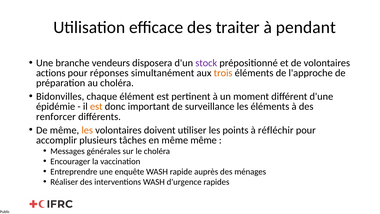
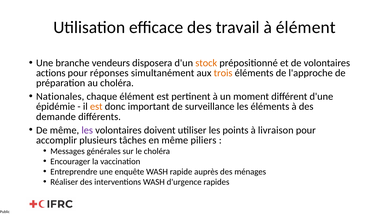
traiter: traiter -> travail (238, 27)
à pendant: pendant -> élément (306, 27)
stock colour: purple -> orange (206, 63)
Bidonvilles: Bidonvilles -> Nationales (60, 96)
renforcer: renforcer -> demande (56, 116)
les colour: orange -> purple (87, 130)
réfléchir: réfléchir -> livraison (276, 130)
même même: même -> piliers (203, 140)
